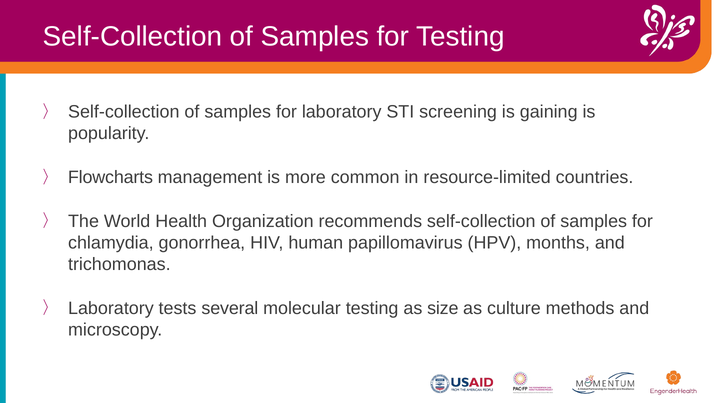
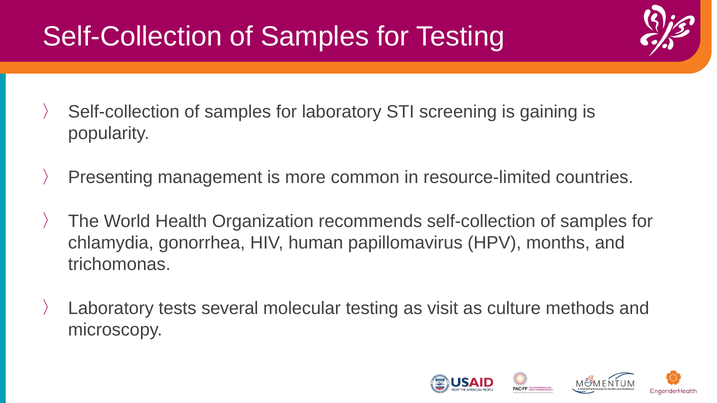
Flowcharts: Flowcharts -> Presenting (110, 178)
size: size -> visit (443, 308)
